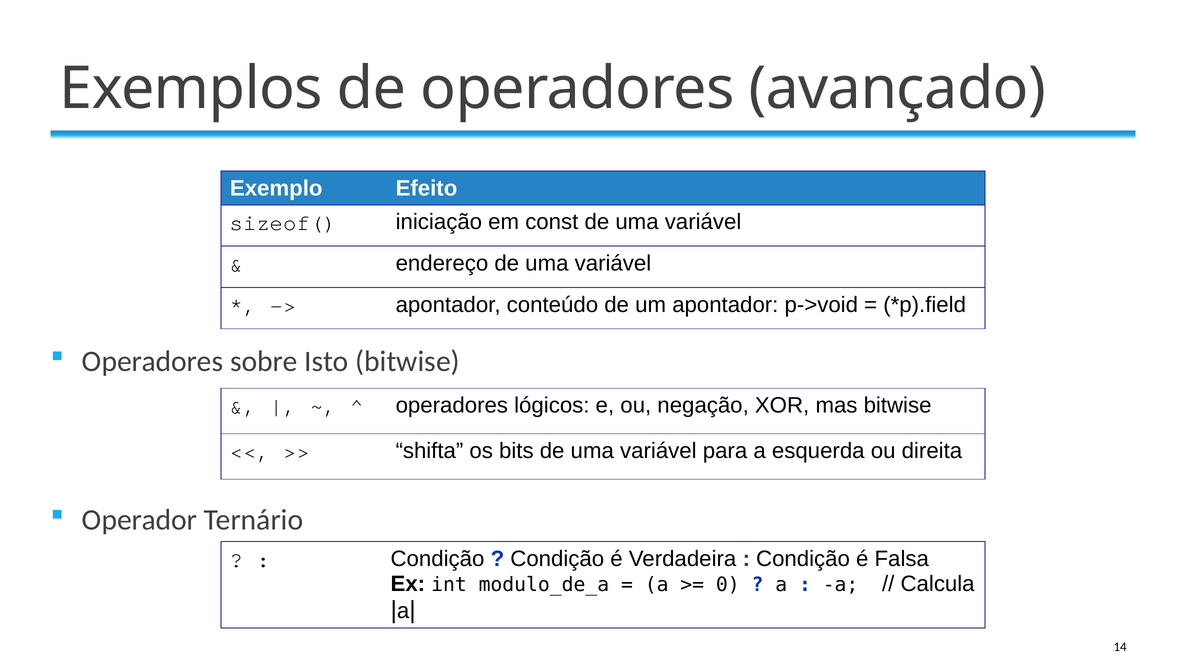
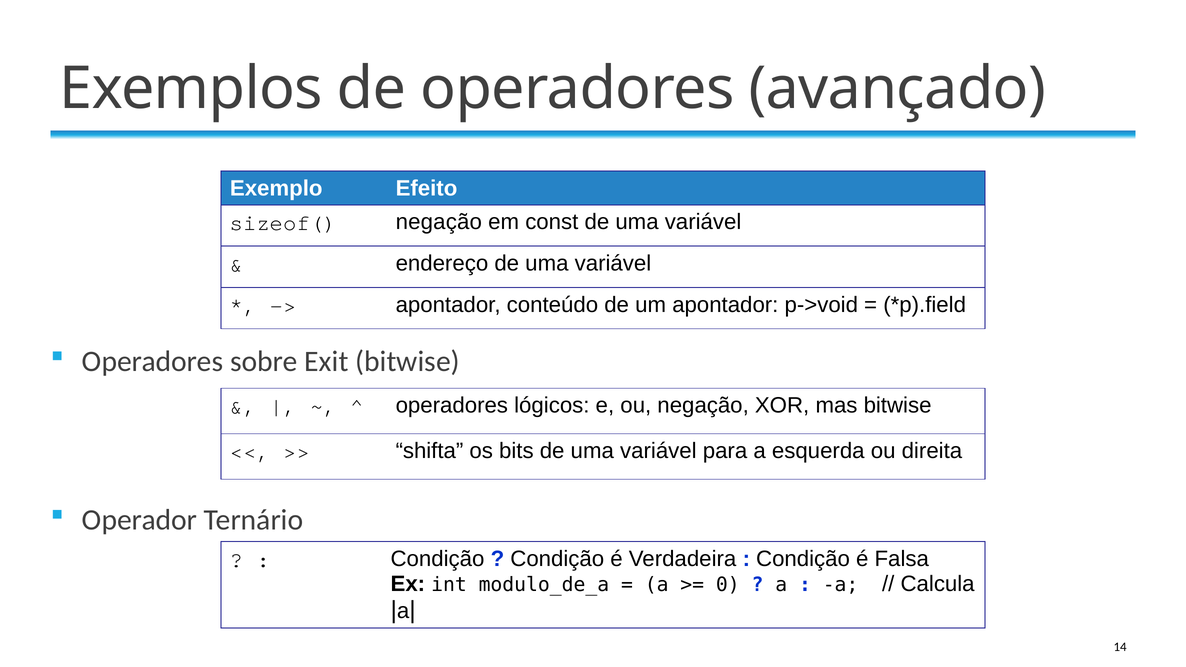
sizeof( iniciação: iniciação -> negação (439, 222)
Isto: Isto -> Exit (326, 362)
